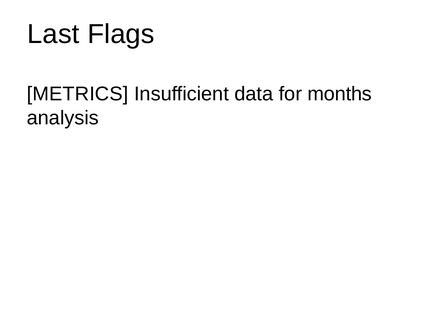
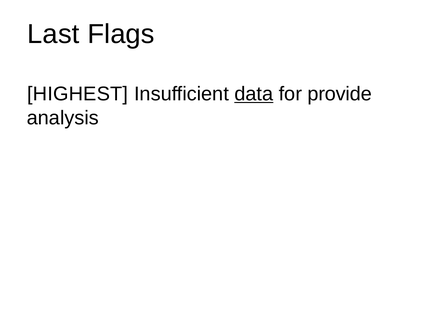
METRICS: METRICS -> HIGHEST (78, 94)
data underline: none -> present (254, 94)
months: months -> provide (340, 94)
